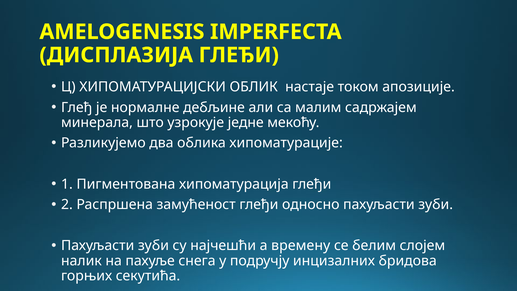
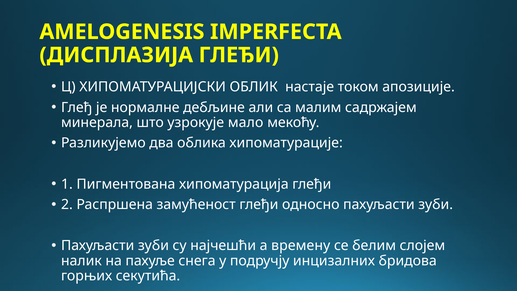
једне: једне -> мало (246, 122)
